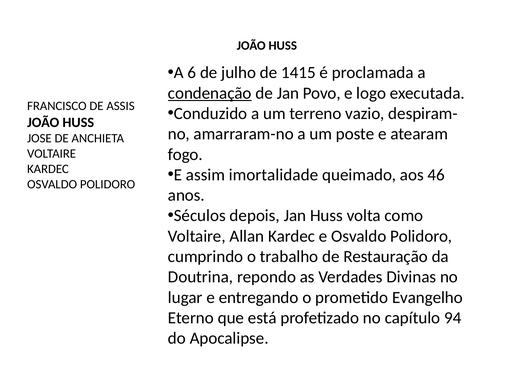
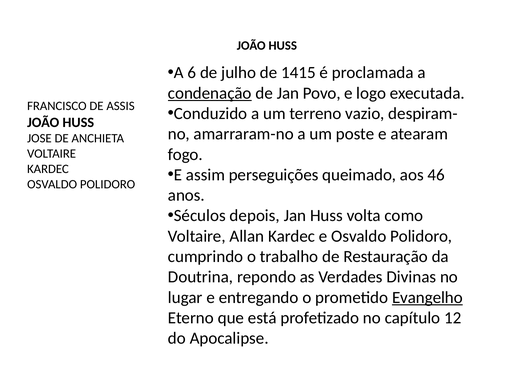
imortalidade: imortalidade -> perseguições (274, 175)
Evangelho underline: none -> present (427, 298)
94: 94 -> 12 (453, 318)
